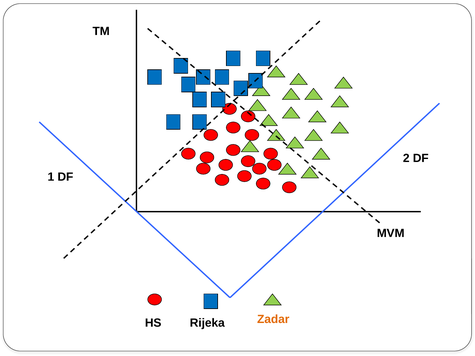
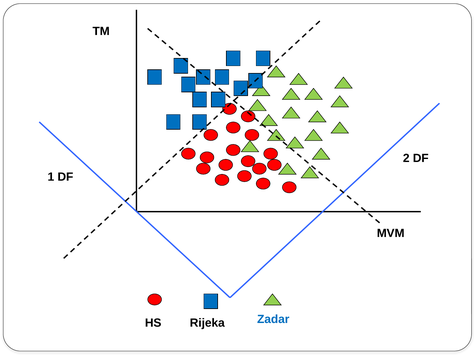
Zadar colour: orange -> blue (273, 319)
